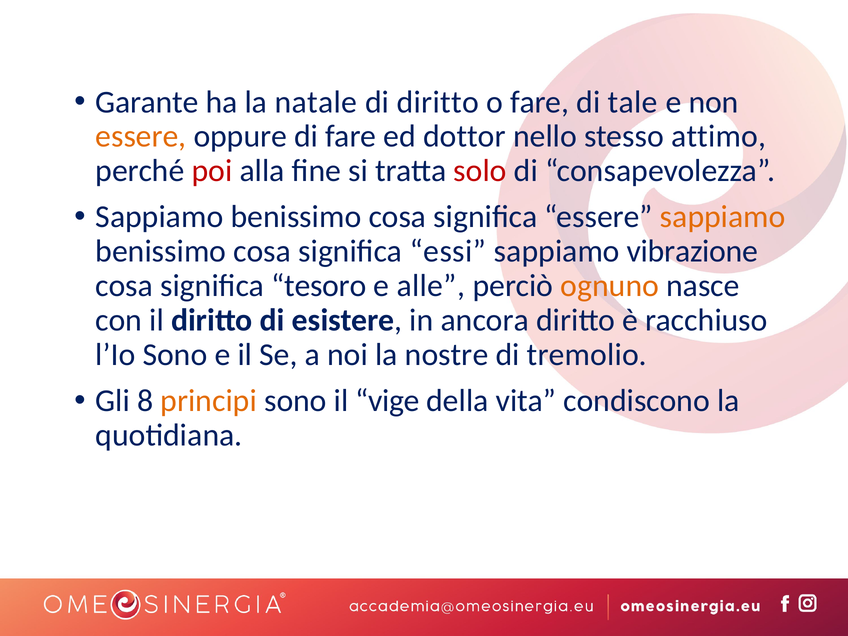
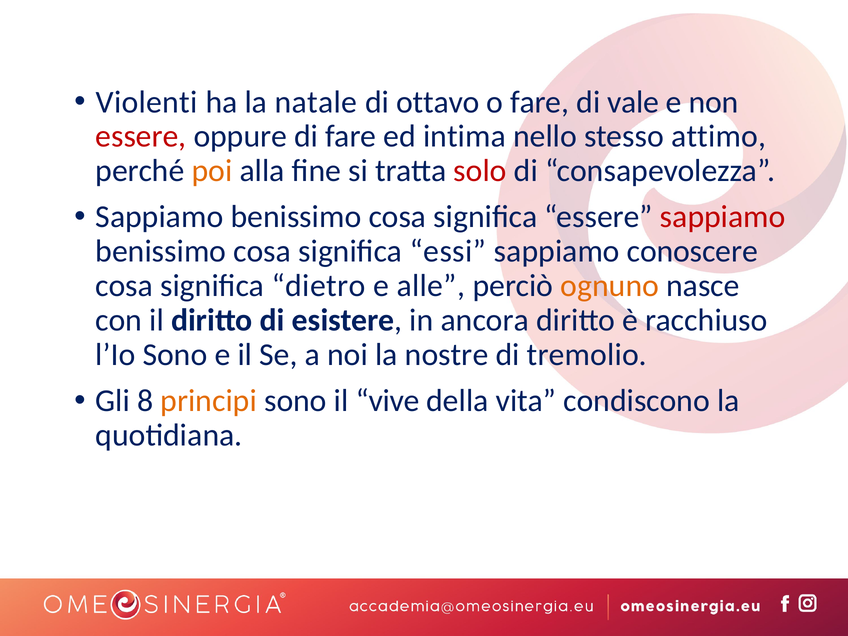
Garante: Garante -> Violenti (147, 102)
di diritto: diritto -> ottavo (438, 102)
tale: tale -> vale (633, 102)
essere colour: orange -> red (141, 136)
dottor: dottor -> intima (464, 136)
poi colour: red -> orange (212, 171)
sappiamo colour: orange -> red (723, 217)
vibrazione: vibrazione -> conoscere (692, 251)
tesoro: tesoro -> dietro (319, 286)
vige: vige -> vive (388, 401)
